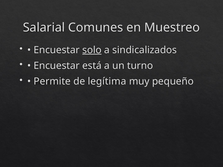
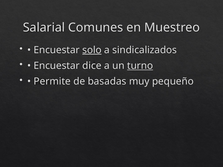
está: está -> dice (92, 66)
turno underline: none -> present (140, 66)
legítima: legítima -> basadas (107, 82)
